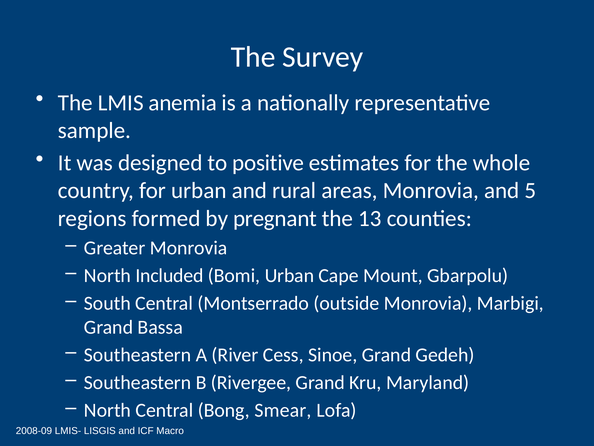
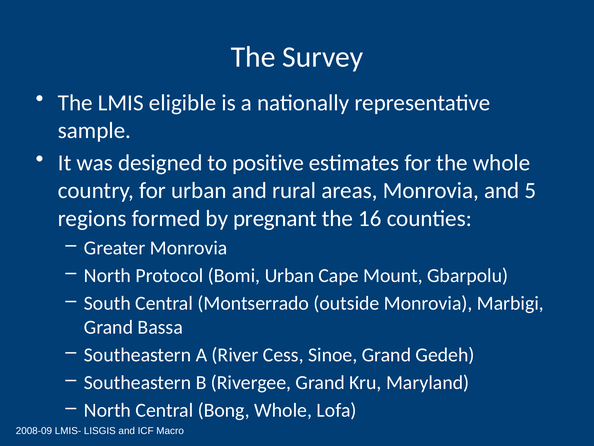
anemia: anemia -> eligible (183, 103)
13: 13 -> 16 (370, 218)
Included: Included -> Protocol (169, 275)
Bong Smear: Smear -> Whole (283, 410)
